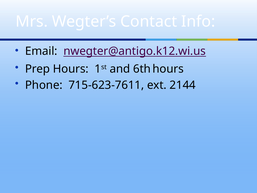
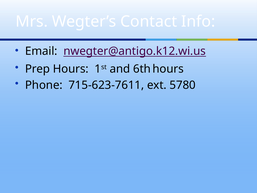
2144: 2144 -> 5780 (183, 85)
